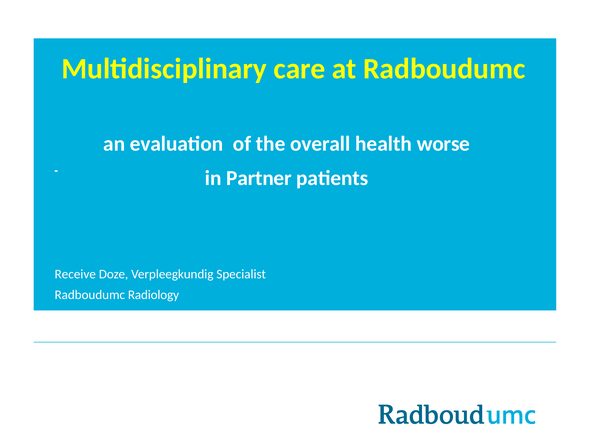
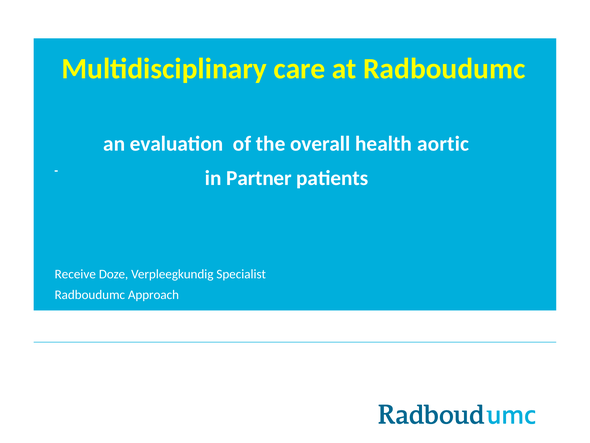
worse: worse -> aortic (443, 144)
Radiology: Radiology -> Approach (153, 294)
